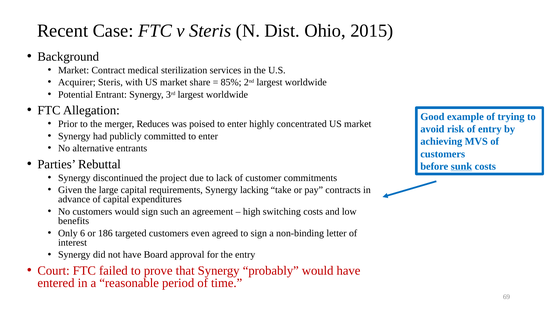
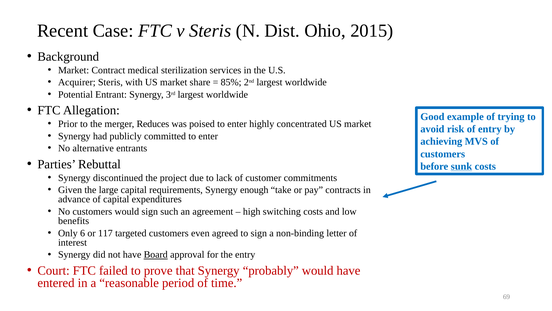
lacking: lacking -> enough (254, 190)
186: 186 -> 117 (105, 233)
Board underline: none -> present (156, 254)
